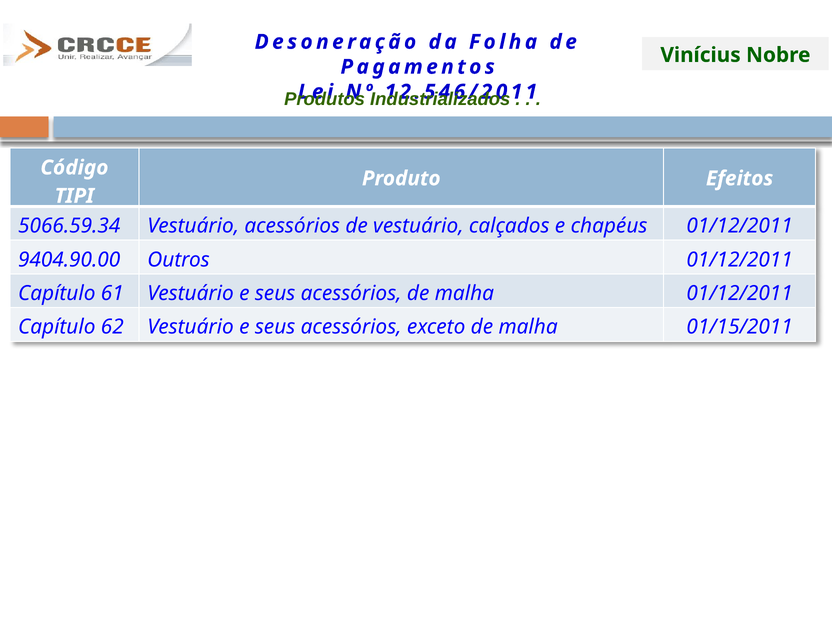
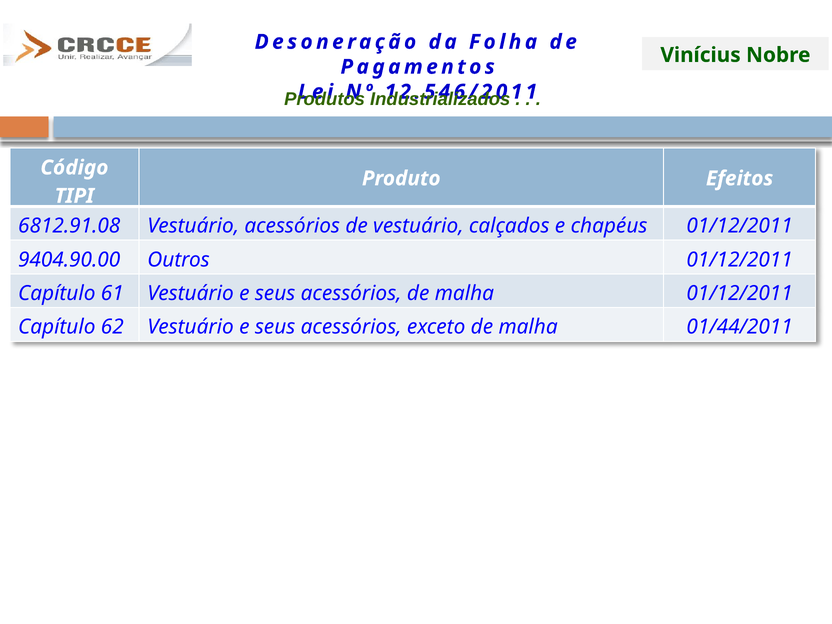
5066.59.34: 5066.59.34 -> 6812.91.08 (69, 226)
01/15/2011: 01/15/2011 -> 01/44/2011 (740, 327)
